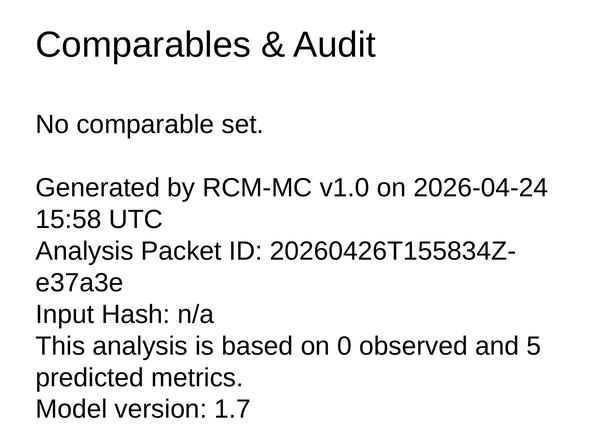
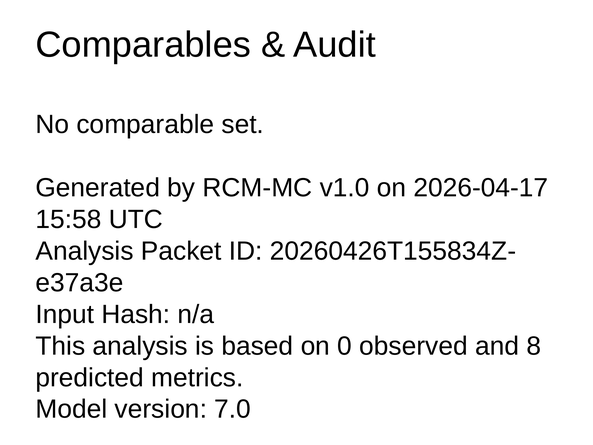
2026-04-24: 2026-04-24 -> 2026-04-17 (481, 188)
5: 5 -> 8 (534, 346)
1.7: 1.7 -> 7.0 (233, 409)
